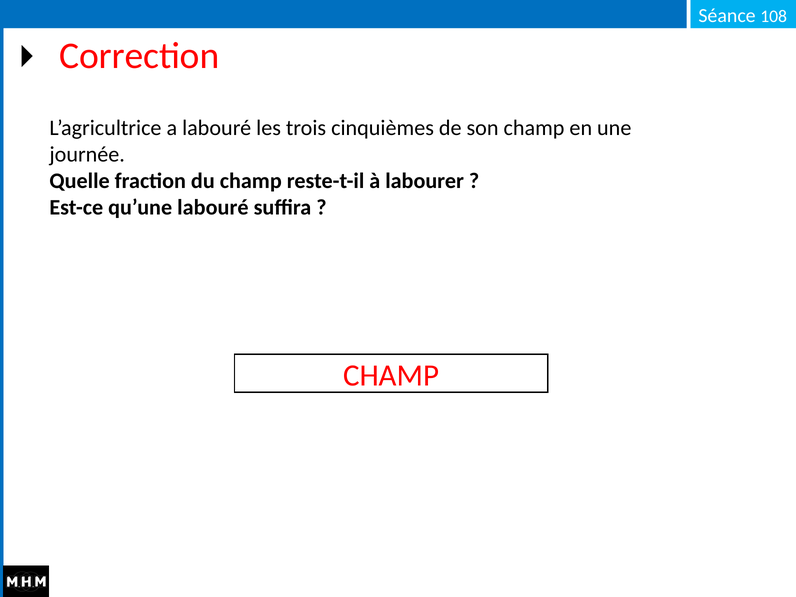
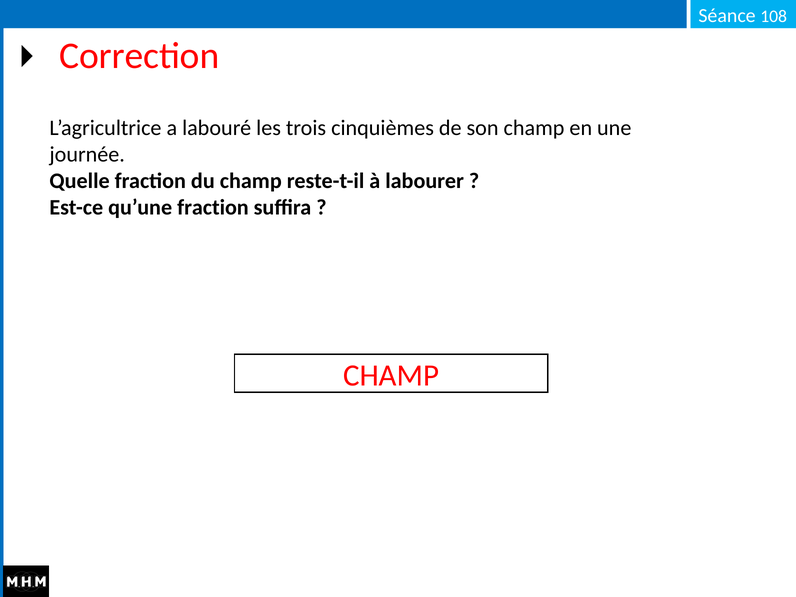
qu’une labouré: labouré -> fraction (213, 207)
